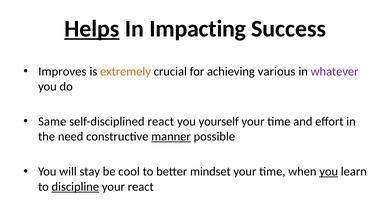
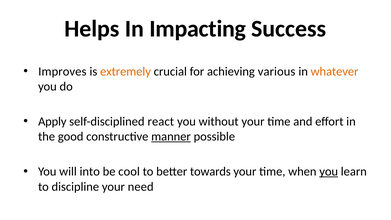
Helps underline: present -> none (92, 29)
whatever colour: purple -> orange (335, 71)
Same: Same -> Apply (52, 122)
yourself: yourself -> without (219, 122)
need: need -> good (71, 137)
stay: stay -> into (90, 172)
mindset: mindset -> towards (210, 172)
discipline underline: present -> none (75, 187)
your react: react -> need (141, 187)
